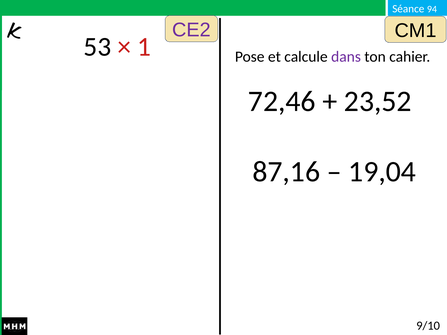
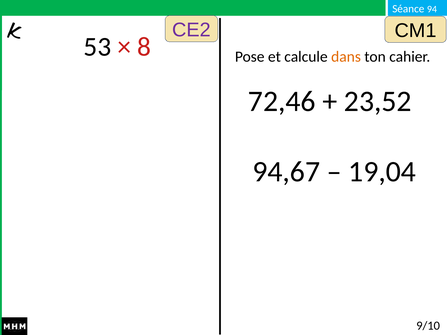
1: 1 -> 8 (144, 47)
dans colour: purple -> orange (346, 57)
87,16: 87,16 -> 94,67 (286, 172)
